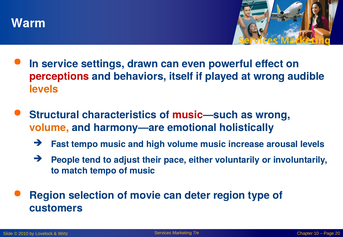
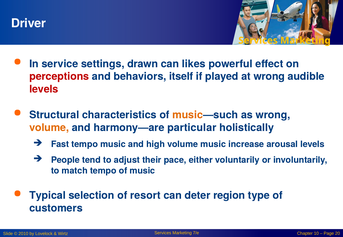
Warm: Warm -> Driver (29, 23)
even: even -> likes (194, 64)
levels colour: orange -> red (44, 89)
music colour: red -> orange (188, 115)
emotional: emotional -> particular (192, 128)
Region: Region -> Typical (48, 196)
movie: movie -> resort (145, 196)
